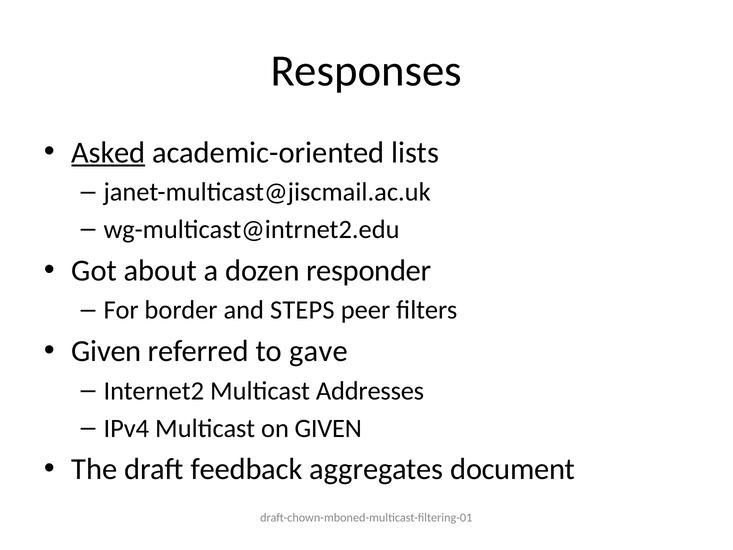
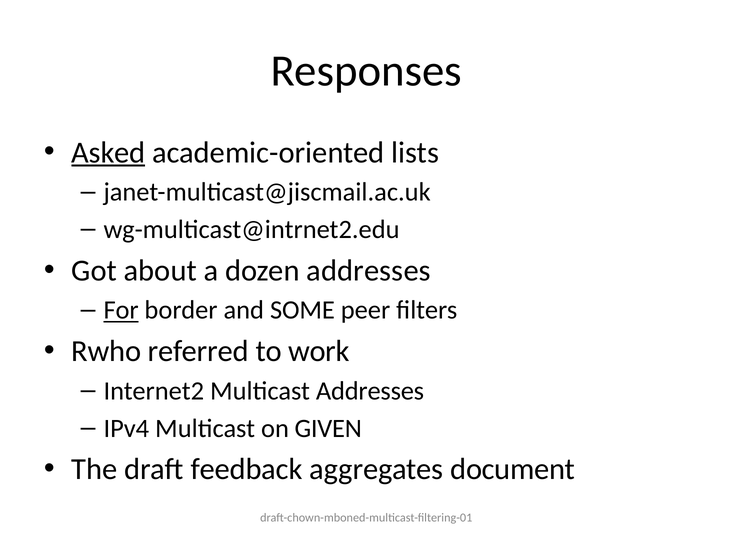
dozen responder: responder -> addresses (369, 270)
For underline: none -> present (121, 310)
STEPS: STEPS -> SOME (302, 310)
Given: Given -> Rwho (106, 351)
gave: gave -> work (319, 351)
